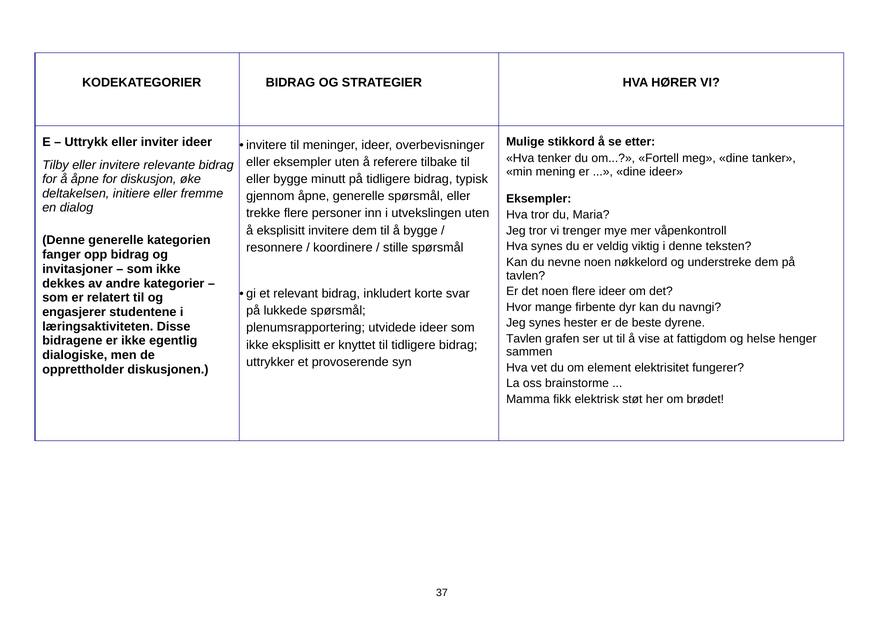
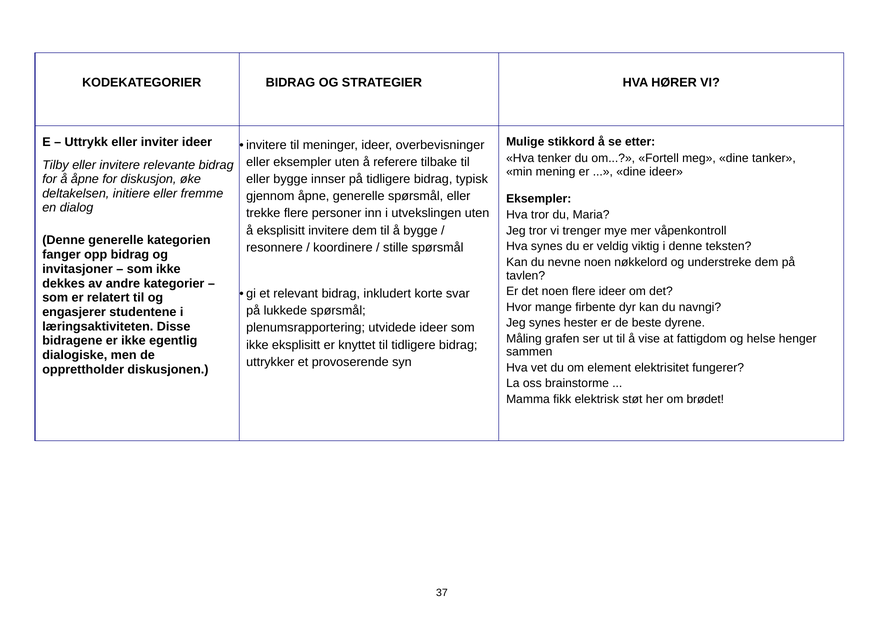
minutt: minutt -> innser (328, 179)
Tavlen: Tavlen -> Måling (524, 339)
